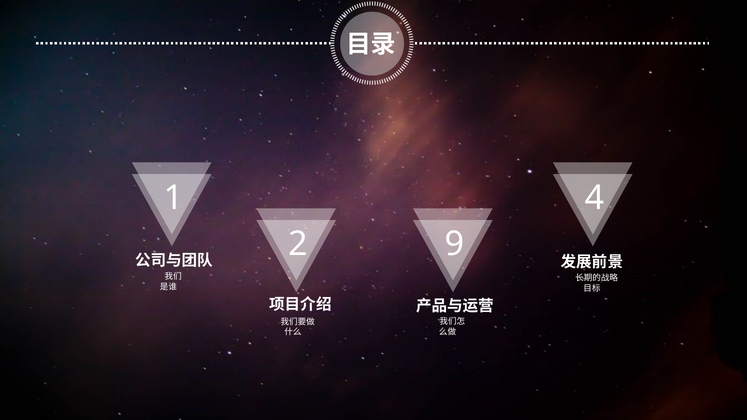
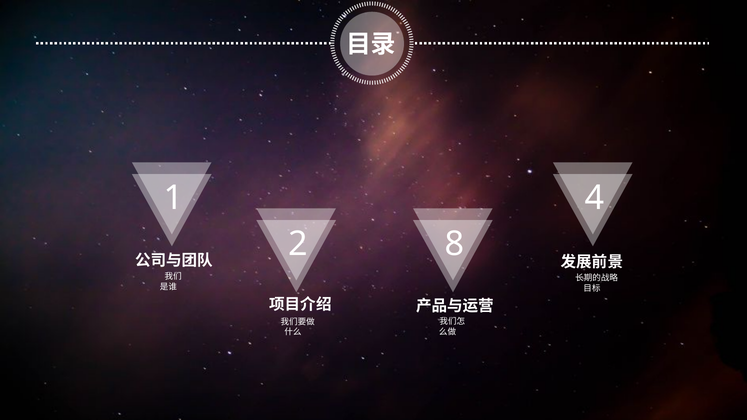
9: 9 -> 8 (455, 244)
